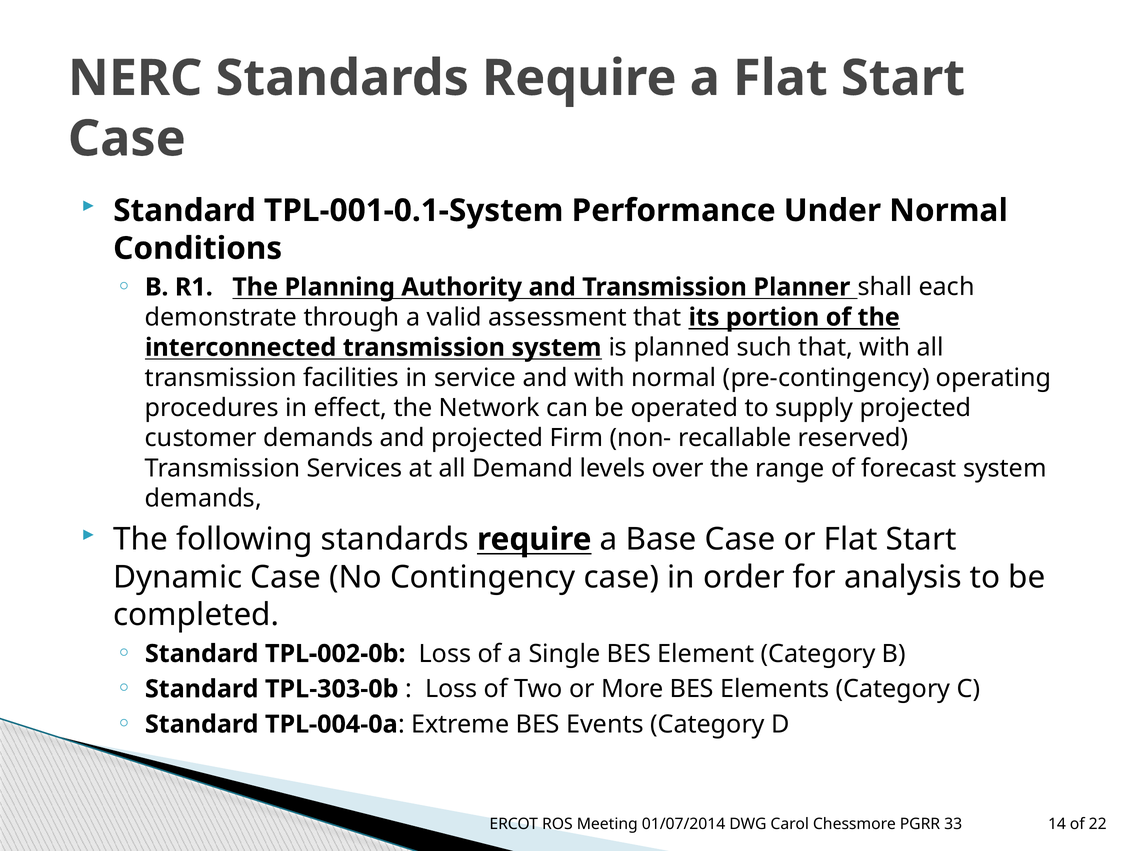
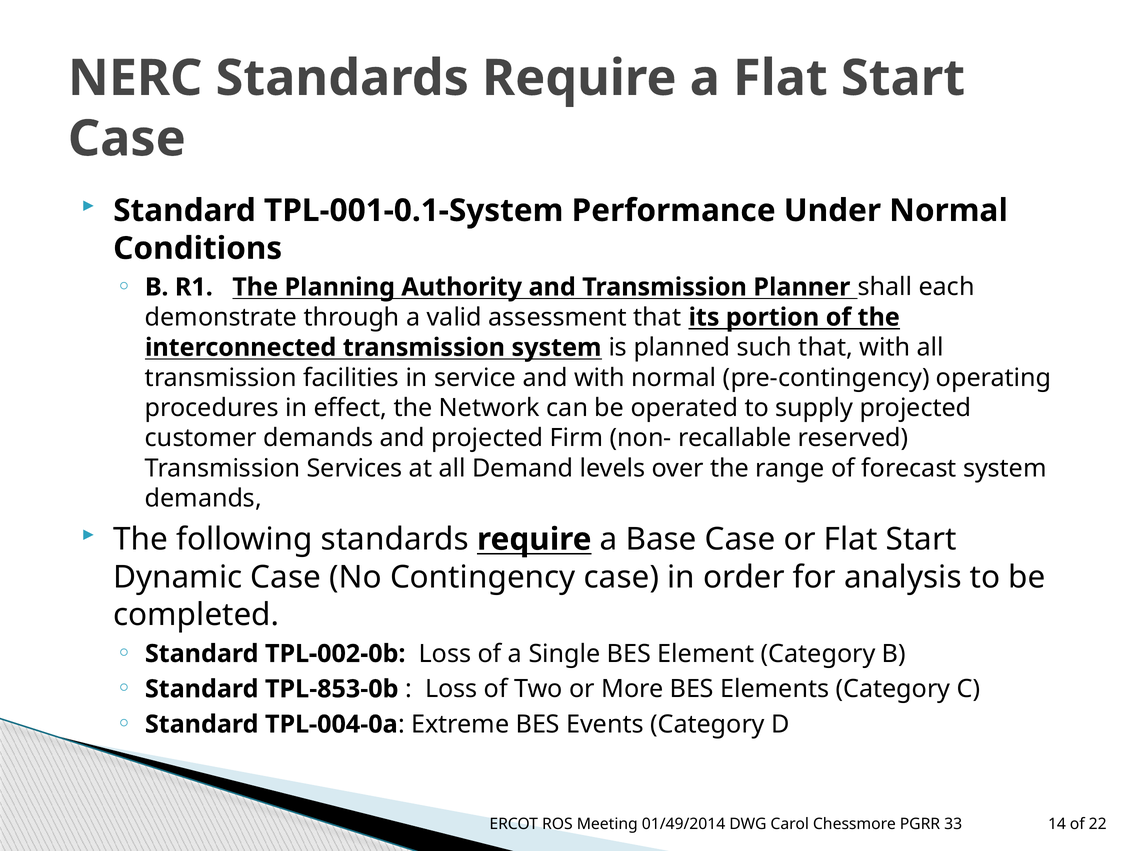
TPL-303-0b: TPL-303-0b -> TPL-853-0b (332, 689)
01/07/2014: 01/07/2014 -> 01/49/2014 (684, 824)
